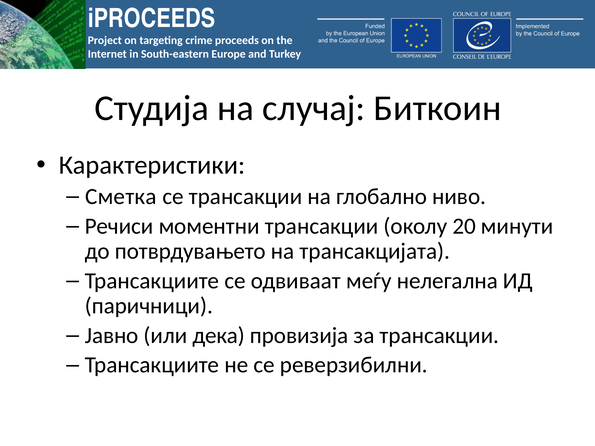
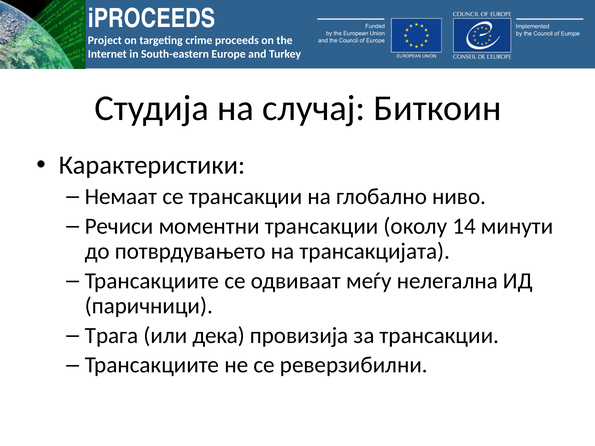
Сметка: Сметка -> Немаат (121, 197)
20: 20 -> 14 (464, 226)
Јавно: Јавно -> Трага (112, 336)
